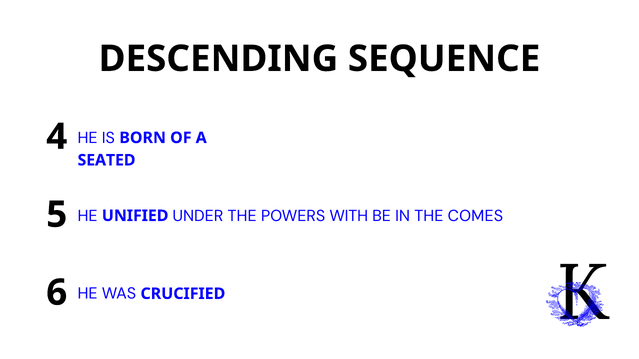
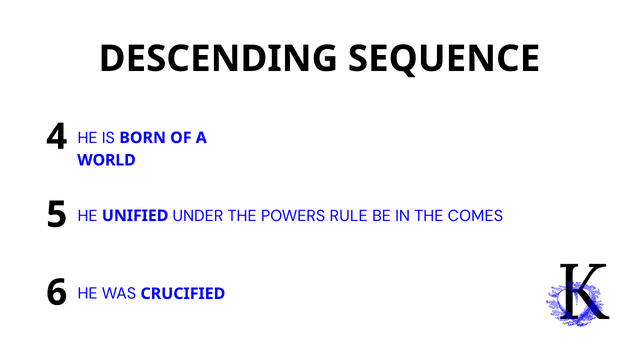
SEATED: SEATED -> WORLD (107, 160)
WITH: WITH -> RULE (349, 216)
